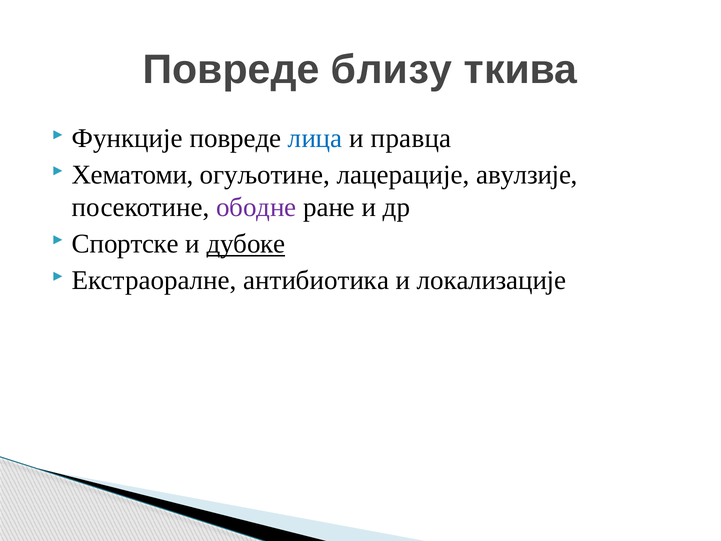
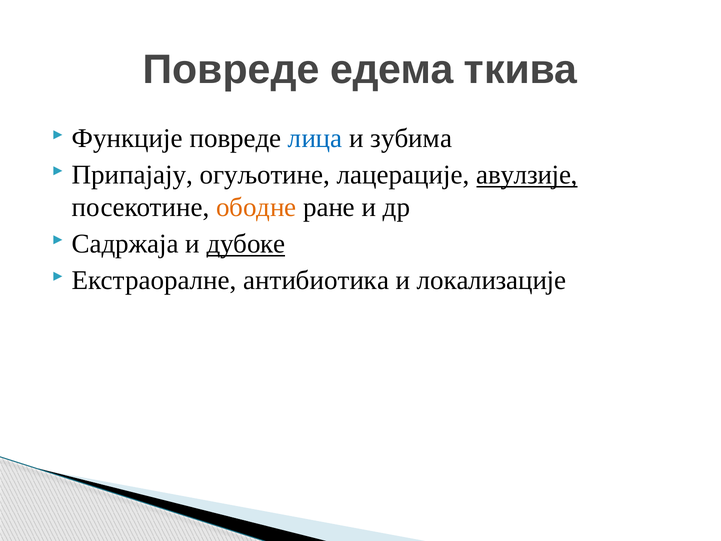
близу: близу -> едема (392, 70)
правца: правца -> зубима (411, 138)
Хематоми: Хематоми -> Припајају (132, 175)
авулзије underline: none -> present (527, 175)
ободне colour: purple -> orange (256, 207)
Спортске: Спортске -> Садржаја (125, 244)
